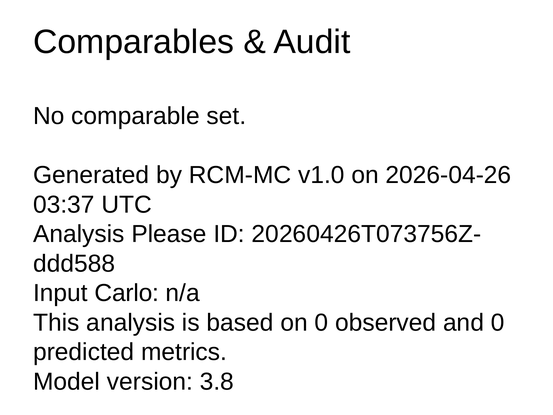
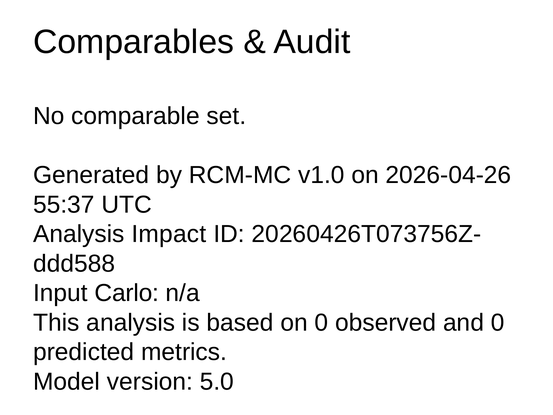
03:37: 03:37 -> 55:37 (64, 204)
Please: Please -> Impact (169, 234)
3.8: 3.8 -> 5.0 (217, 381)
